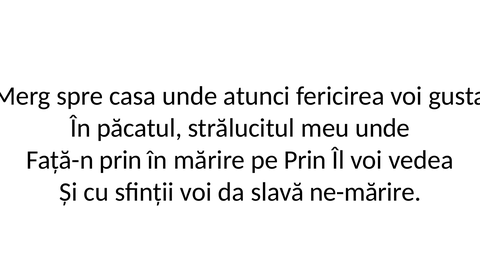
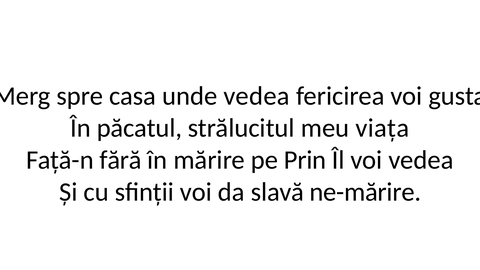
unde atunci: atunci -> vedea (257, 96)
meu unde: unde -> viața (382, 128)
Față-n prin: prin -> fără (121, 160)
